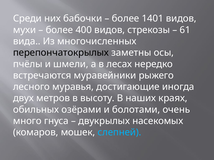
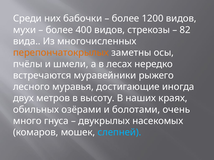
1401: 1401 -> 1200 (153, 19)
61: 61 -> 82 (185, 30)
перепончатокрылых colour: black -> orange (61, 53)
